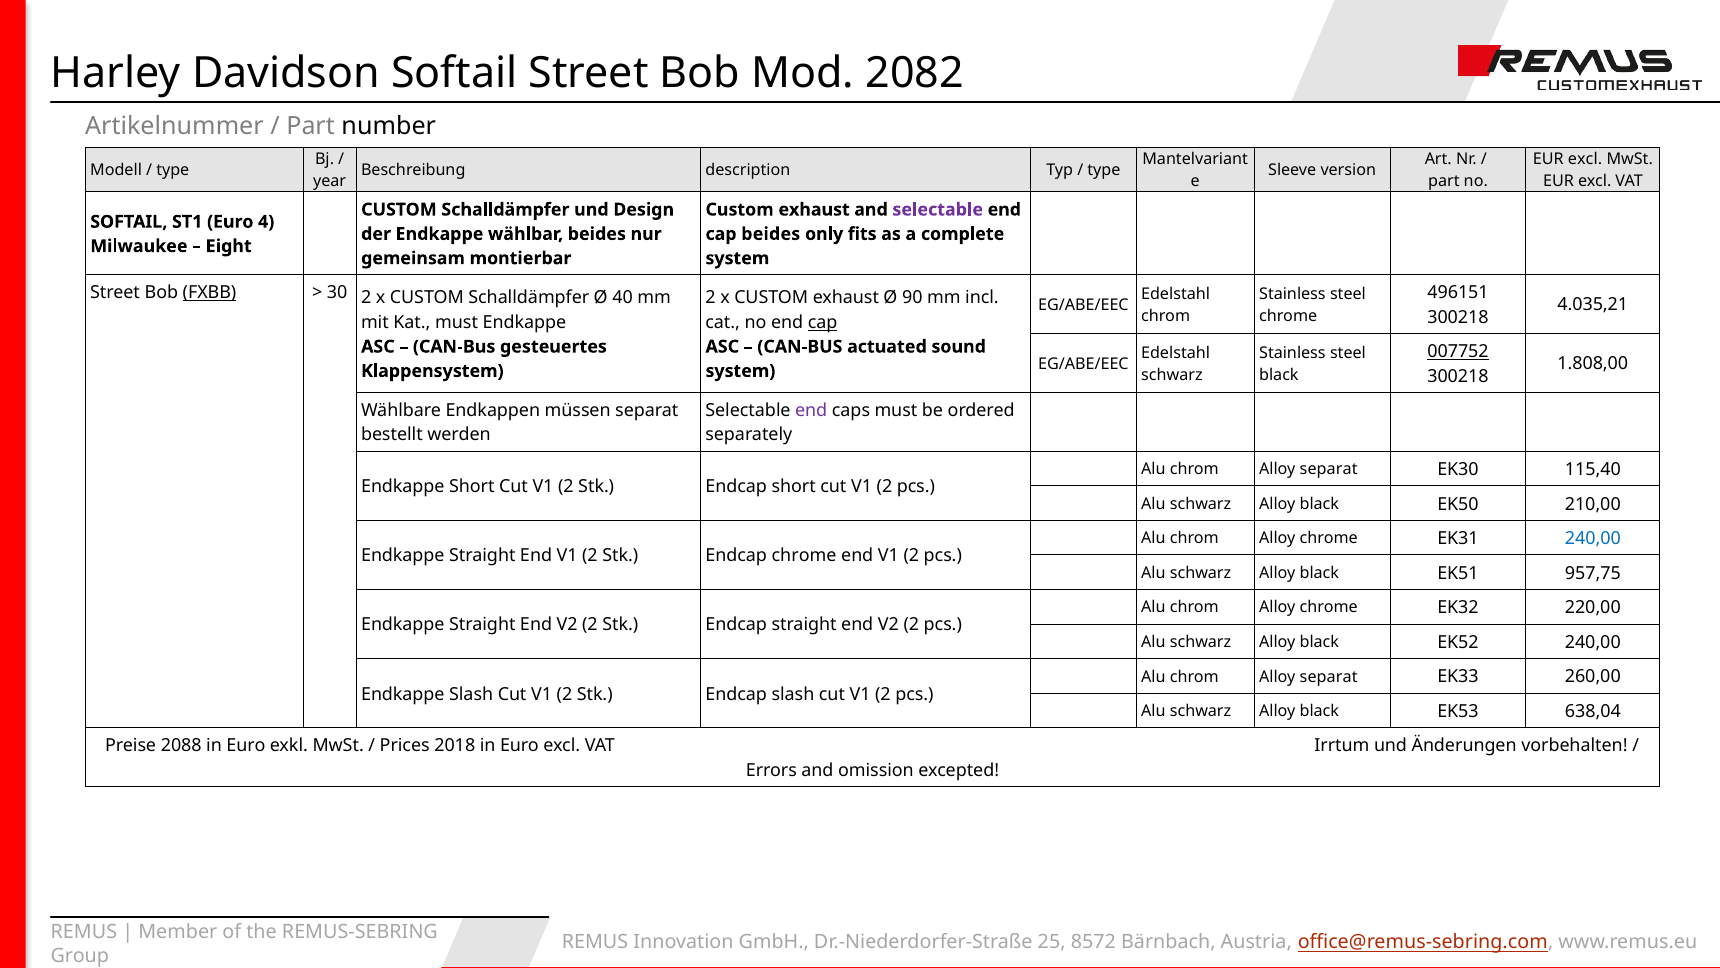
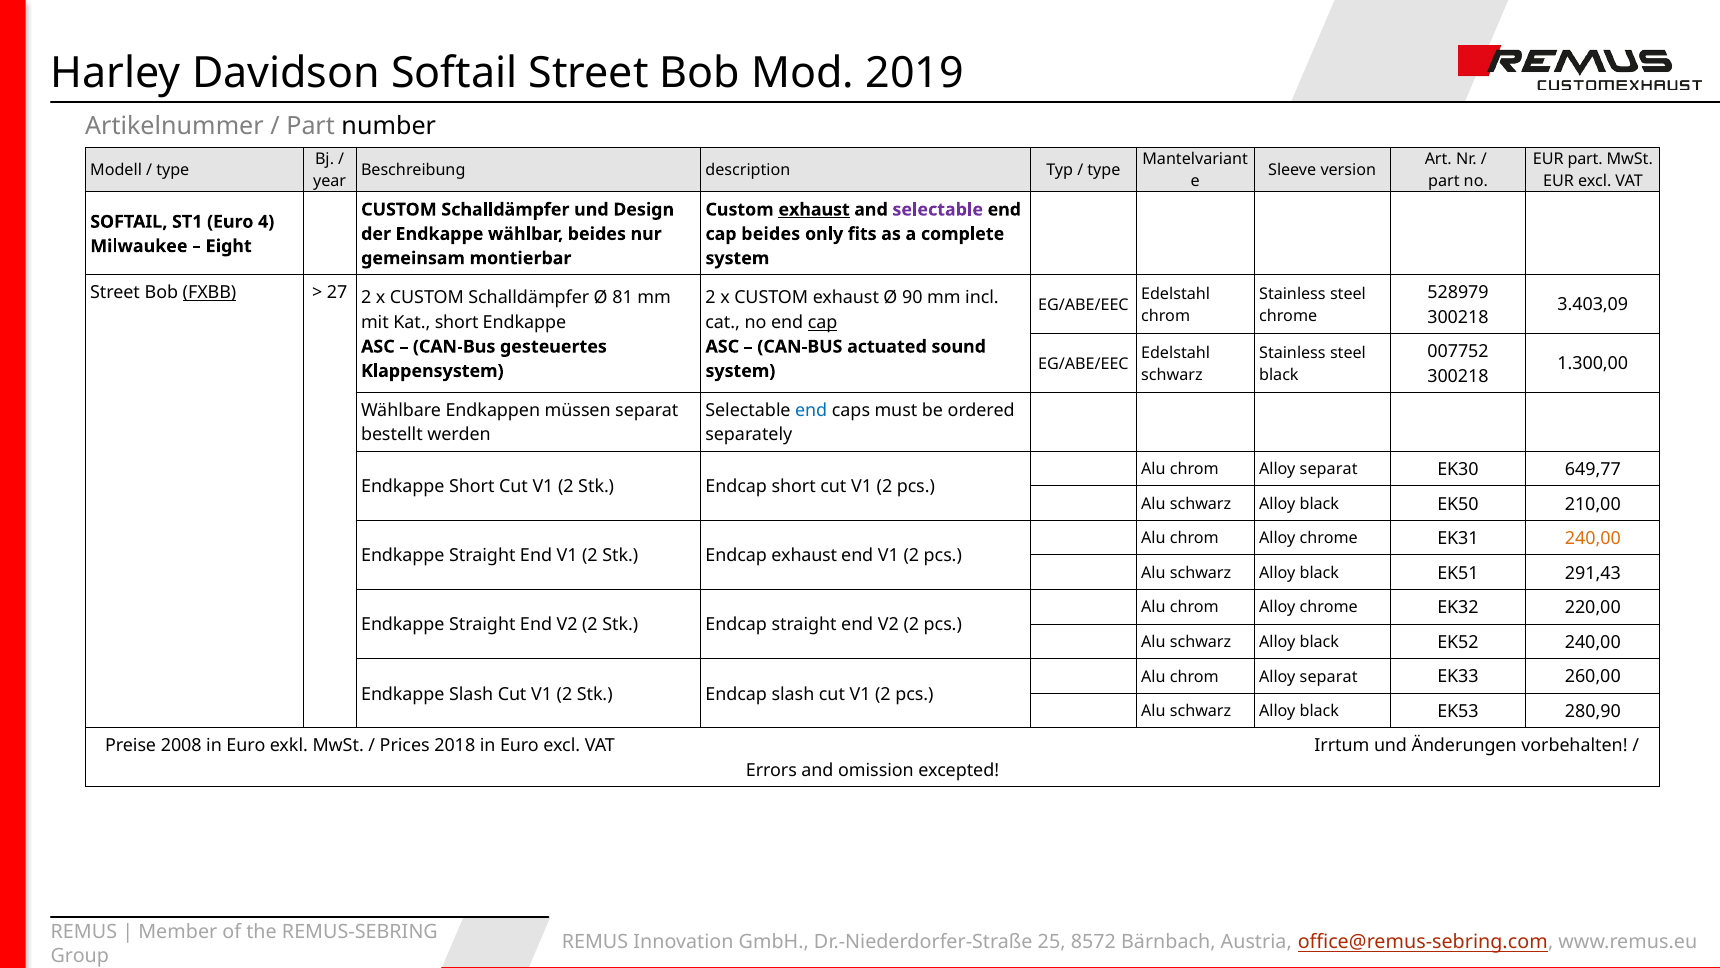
2082: 2082 -> 2019 (915, 74)
excl: excl -> part (1585, 159)
exhaust underline: none -> present (814, 210)
30: 30 -> 27 (337, 293)
40: 40 -> 81 (623, 298)
496151: 496151 -> 528979 (1458, 293)
4.035,21: 4.035,21 -> 3.403,09 (1593, 305)
Kat must: must -> short (457, 322)
007752 underline: present -> none (1458, 352)
1.808,00: 1.808,00 -> 1.300,00 (1593, 364)
end colour: purple -> blue (811, 410)
115,40: 115,40 -> 649,77 (1593, 469)
240,00 colour: blue -> orange (1593, 538)
Endcap chrome: chrome -> exhaust (804, 556)
957,75: 957,75 -> 291,43 (1593, 573)
638,04: 638,04 -> 280,90 (1593, 711)
2088: 2088 -> 2008 (181, 746)
